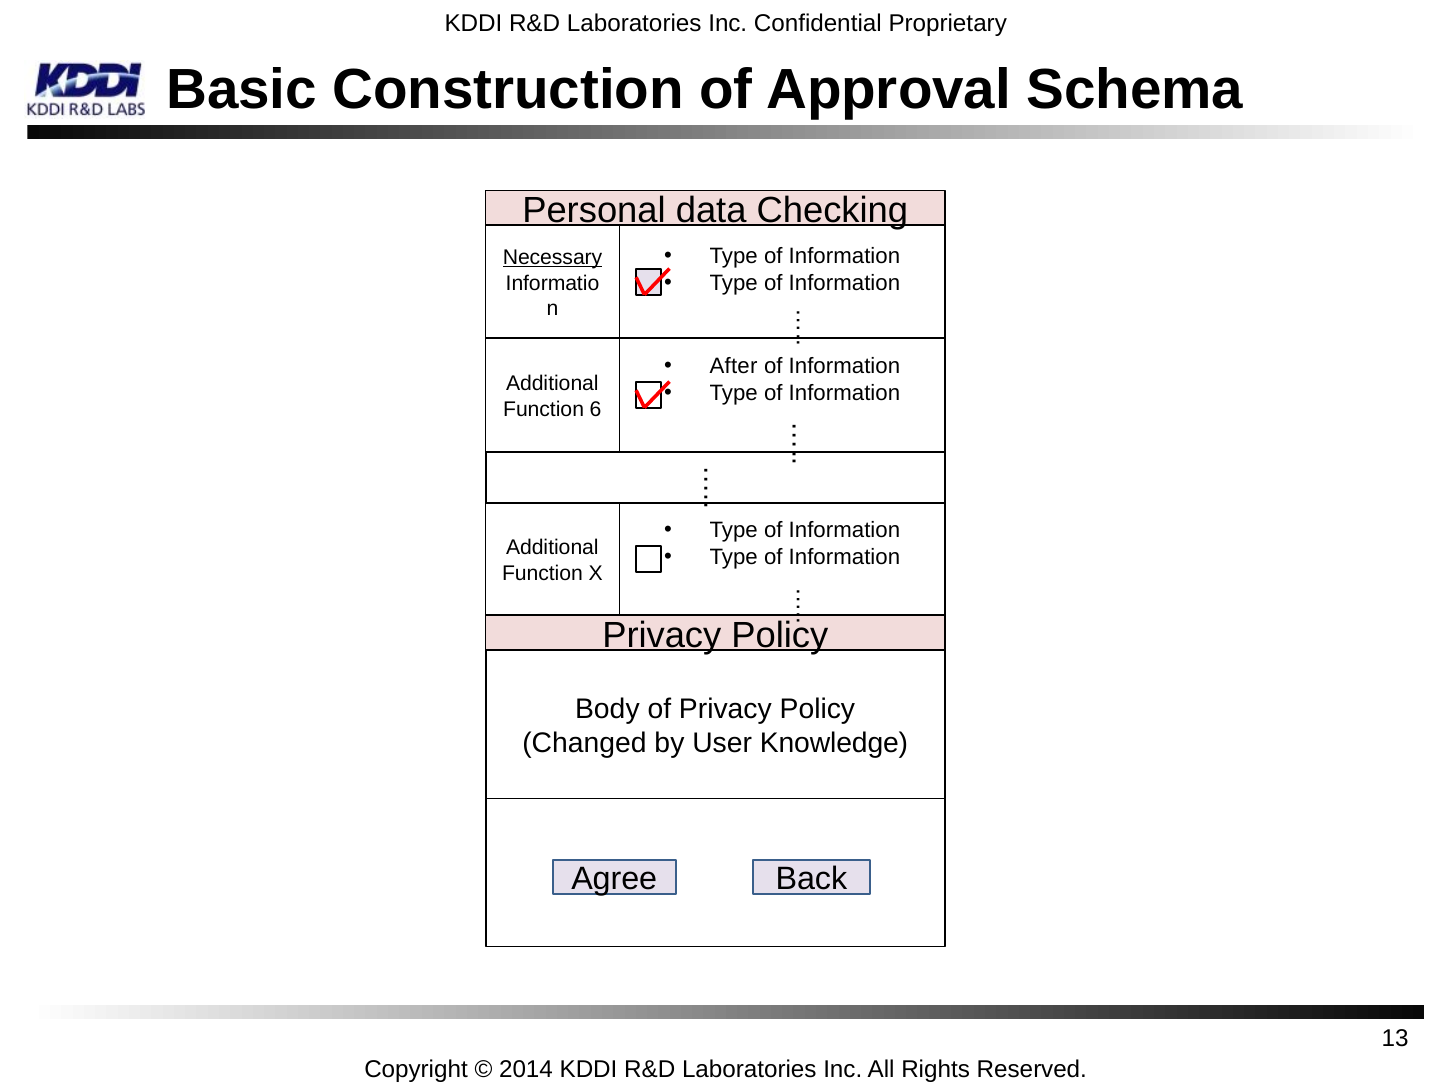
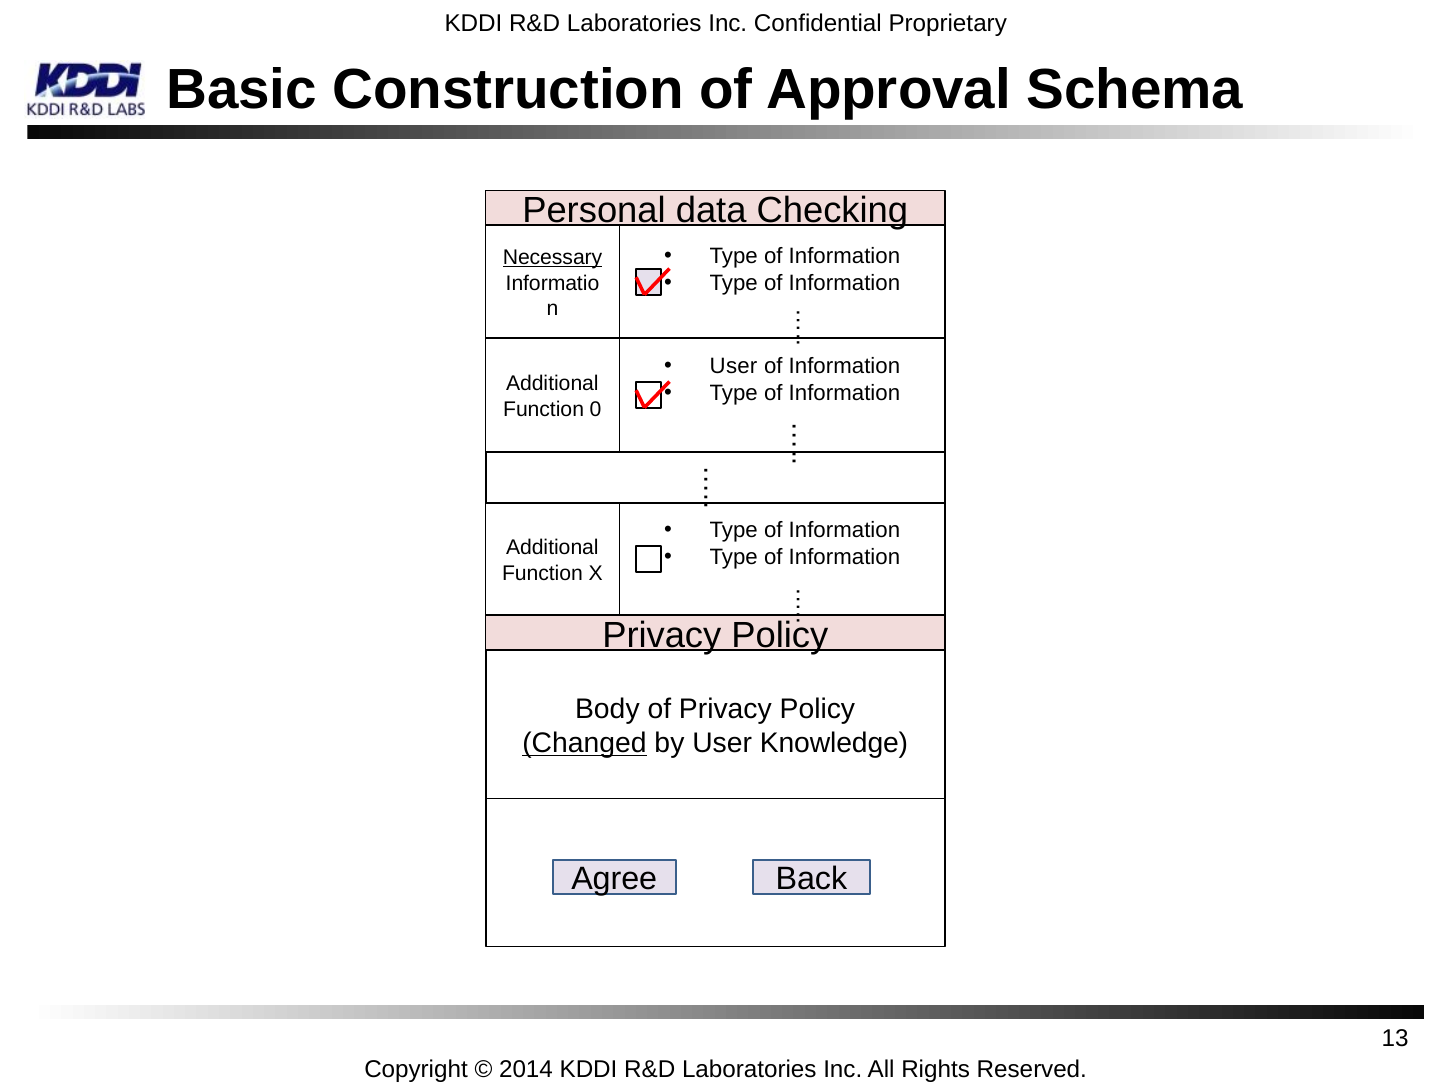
After: After -> User (734, 366)
6: 6 -> 0 (596, 409)
Changed underline: none -> present (584, 743)
